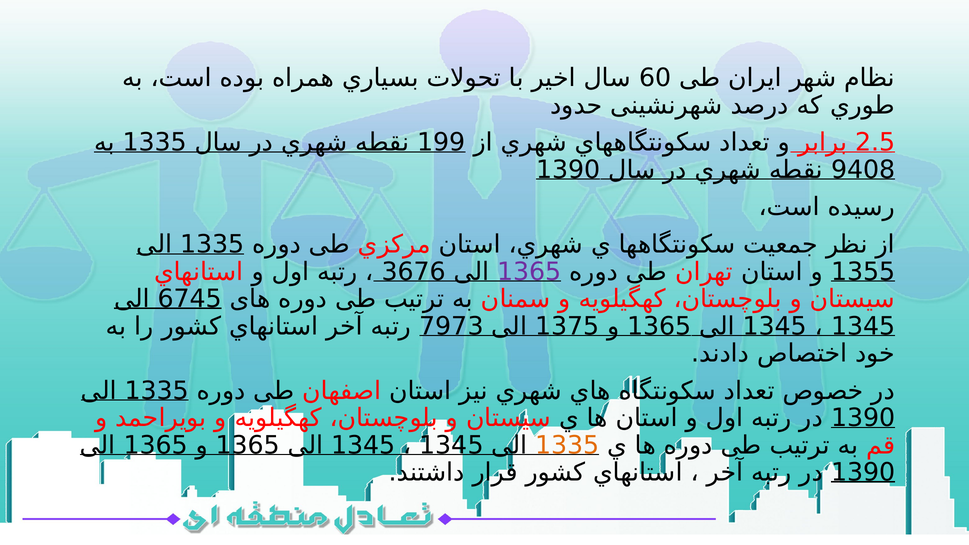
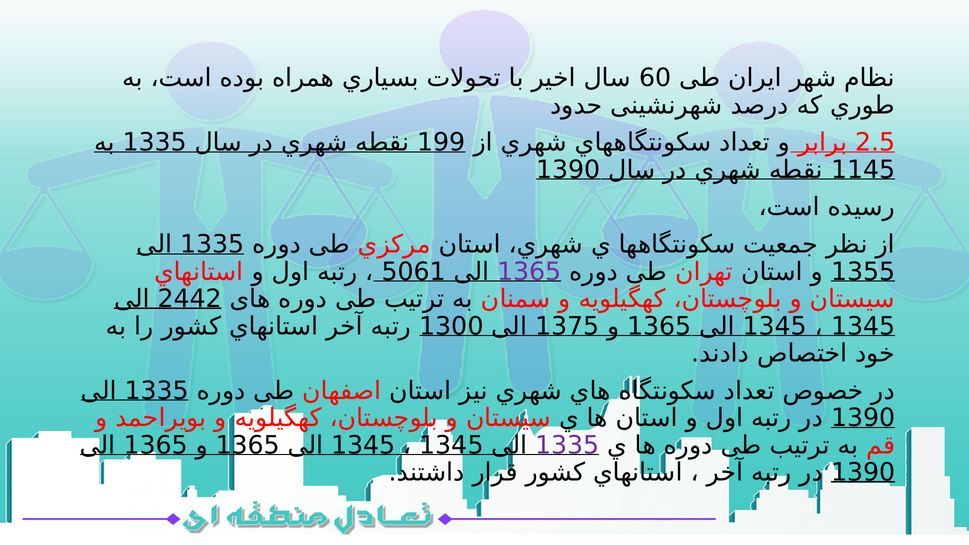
9408: 9408 -> 1145 (863, 170)
3676: 3676 -> 5061 (414, 272)
6745: 6745 -> 2442 (190, 299)
7973: 7973 -> 1300 (451, 326)
1335 colour: orange -> purple (567, 445)
